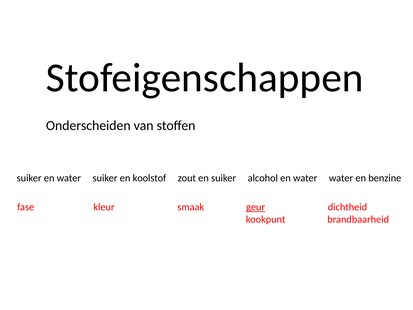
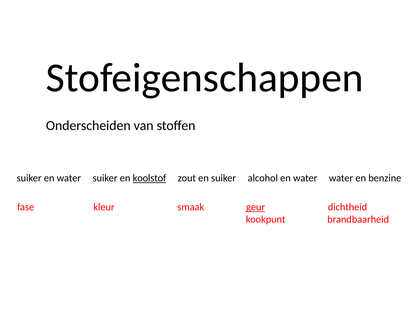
koolstof underline: none -> present (149, 178)
